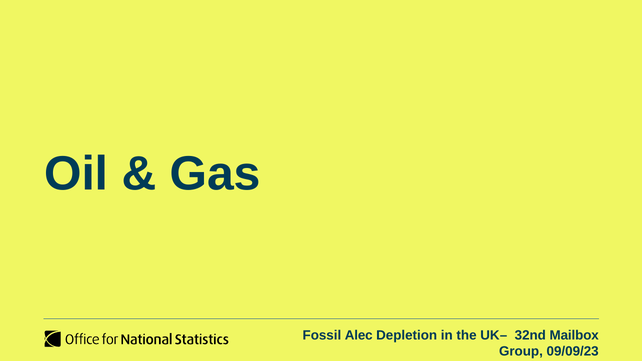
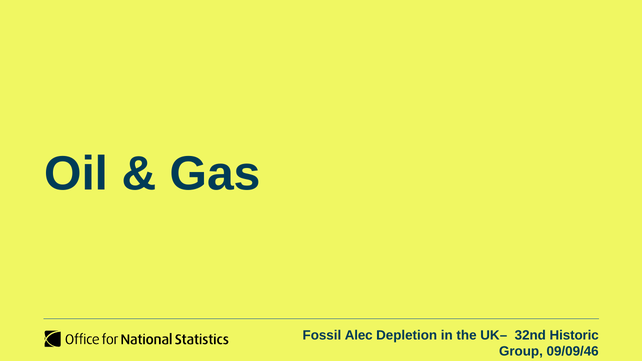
Mailbox: Mailbox -> Historic (574, 335)
09/09/23: 09/09/23 -> 09/09/46 (573, 351)
